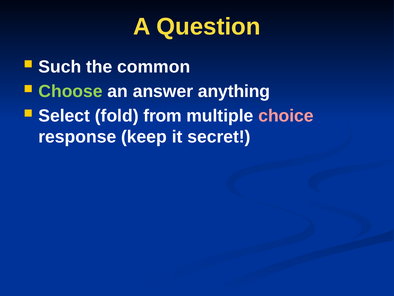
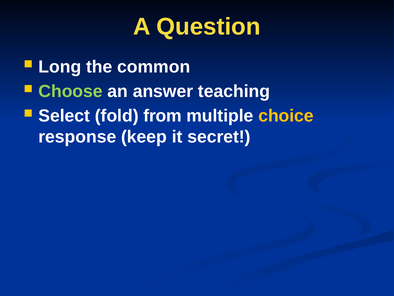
Such: Such -> Long (60, 67)
anything: anything -> teaching (234, 91)
choice colour: pink -> yellow (286, 116)
